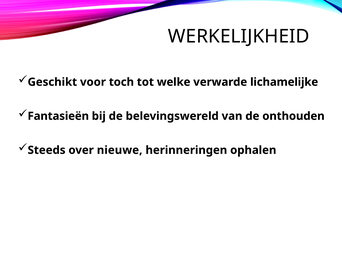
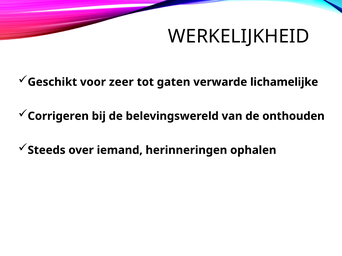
toch: toch -> zeer (121, 82)
welke: welke -> gaten (174, 82)
Fantasieën: Fantasieën -> Corrigeren (58, 116)
nieuwe: nieuwe -> iemand (120, 150)
